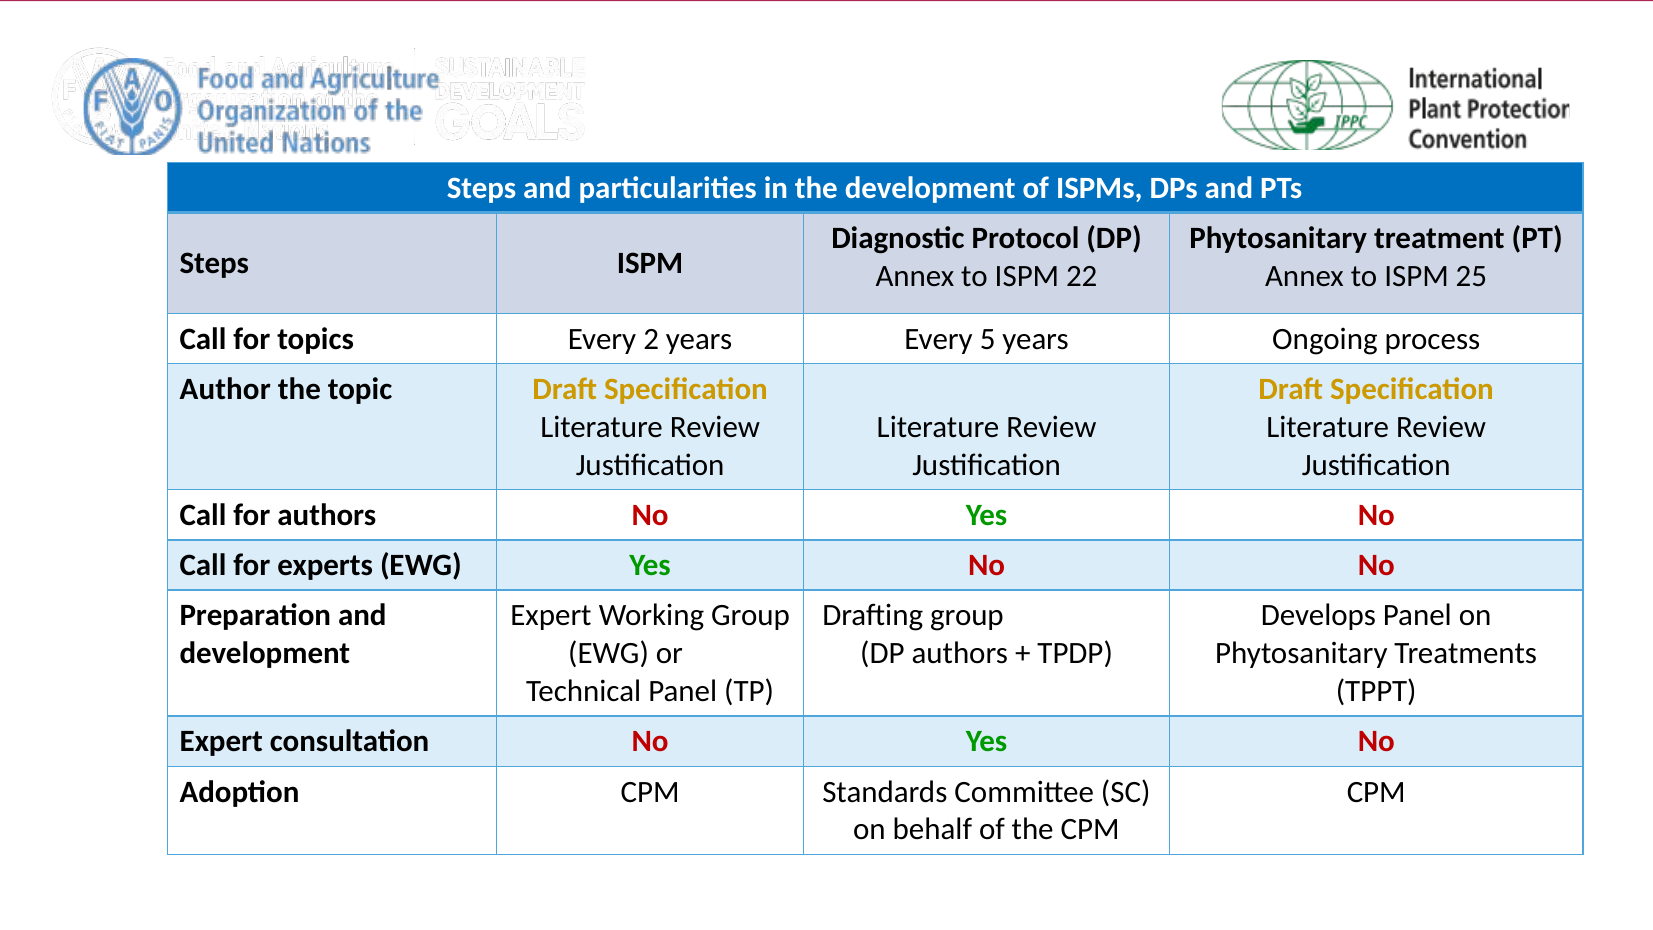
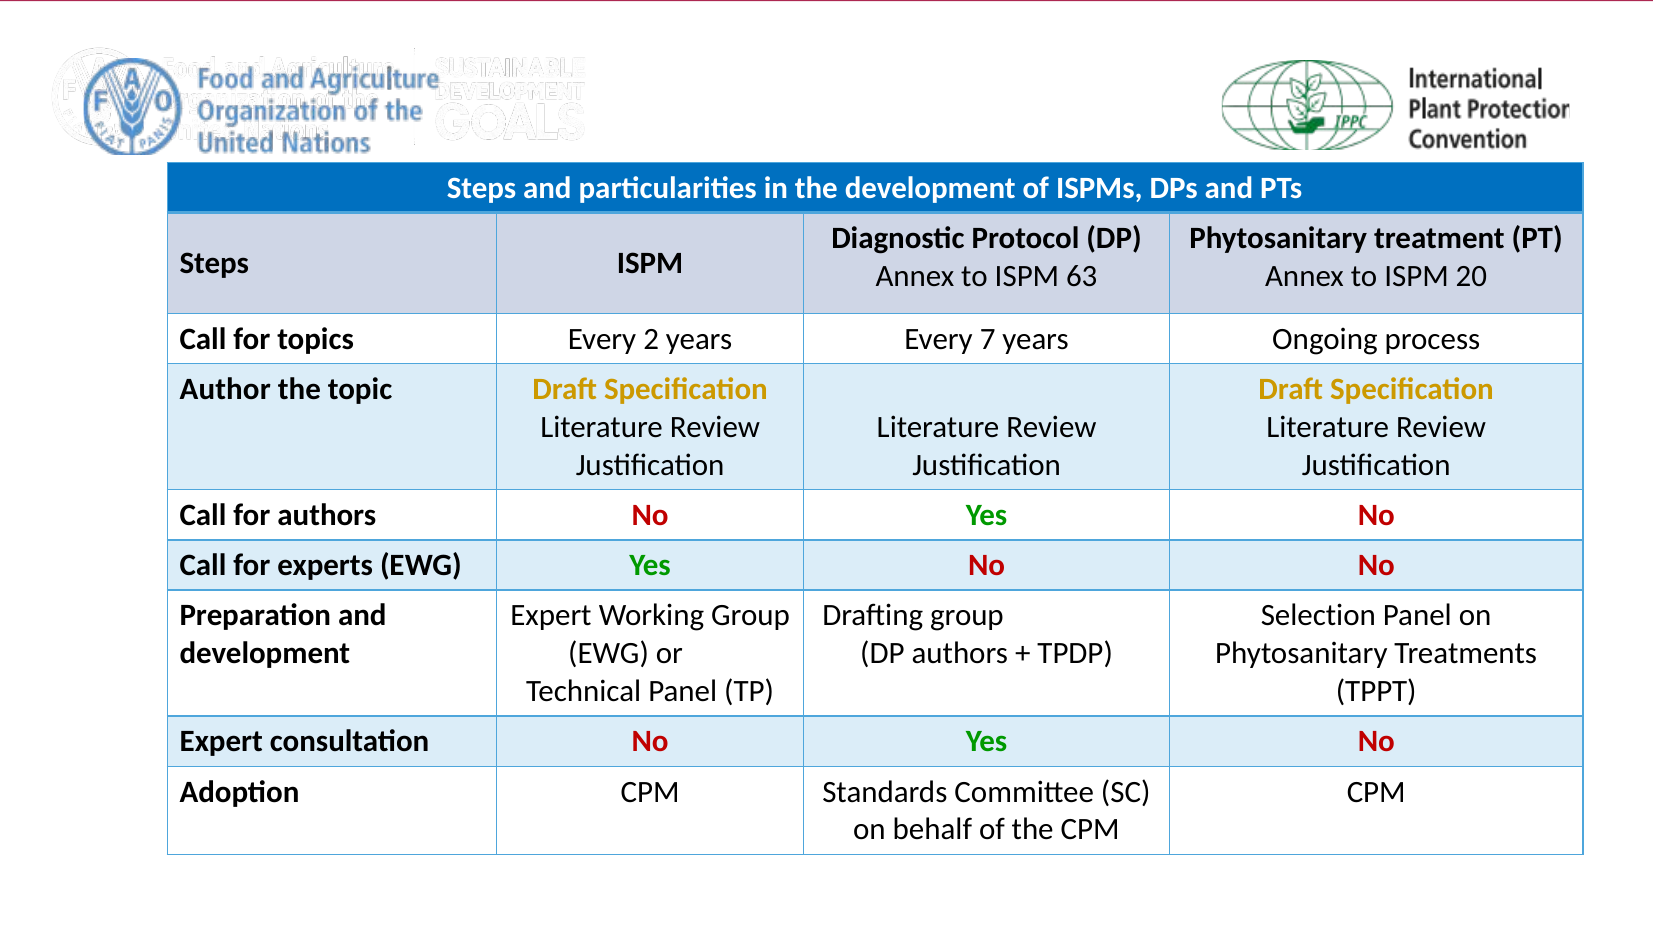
22: 22 -> 63 (1082, 276)
25: 25 -> 20 (1471, 276)
5: 5 -> 7 (988, 339)
Develops: Develops -> Selection (1318, 616)
